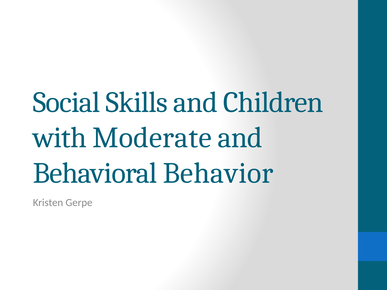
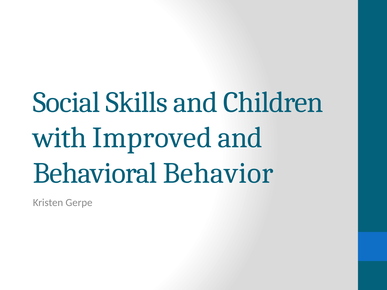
Moderate: Moderate -> Improved (152, 138)
